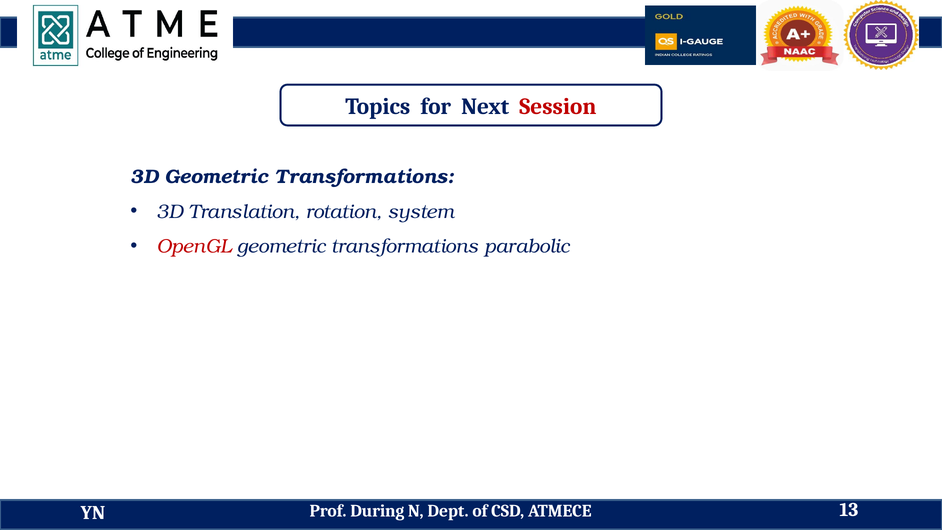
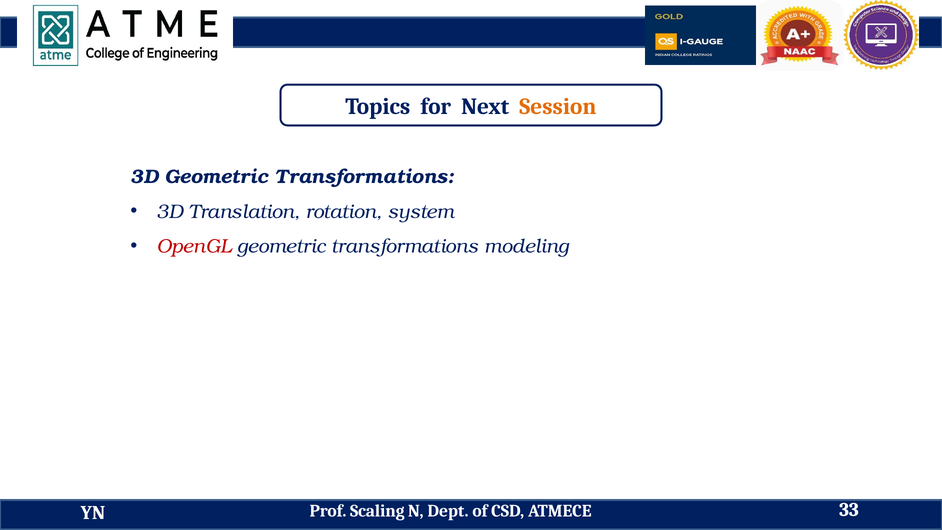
Session colour: red -> orange (558, 107)
parabolic: parabolic -> modeling (527, 246)
During: During -> Scaling (377, 511)
13: 13 -> 33 (849, 510)
